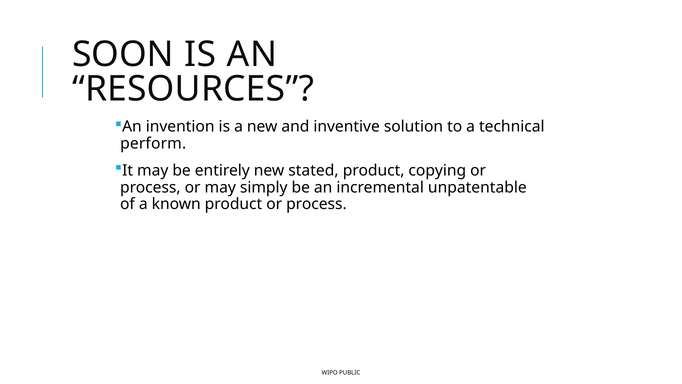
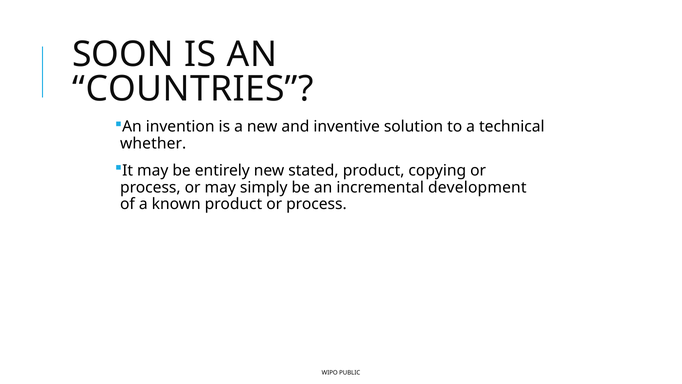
RESOURCES: RESOURCES -> COUNTRIES (193, 89)
perform: perform -> whether (153, 143)
unpatentable: unpatentable -> development (477, 187)
